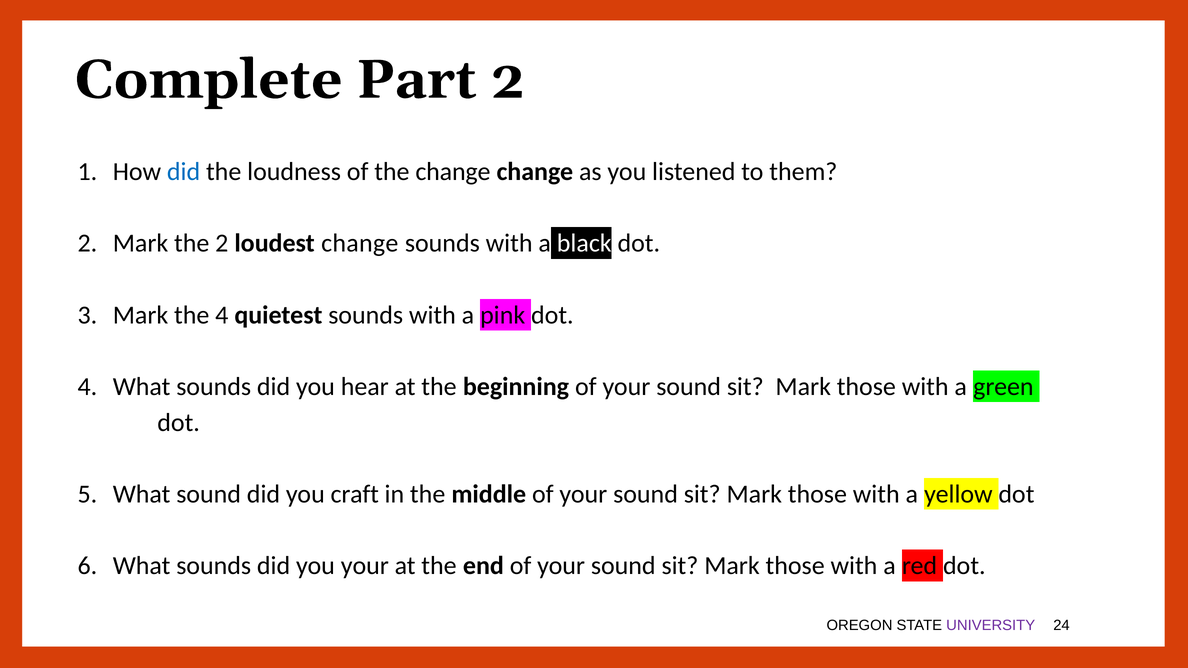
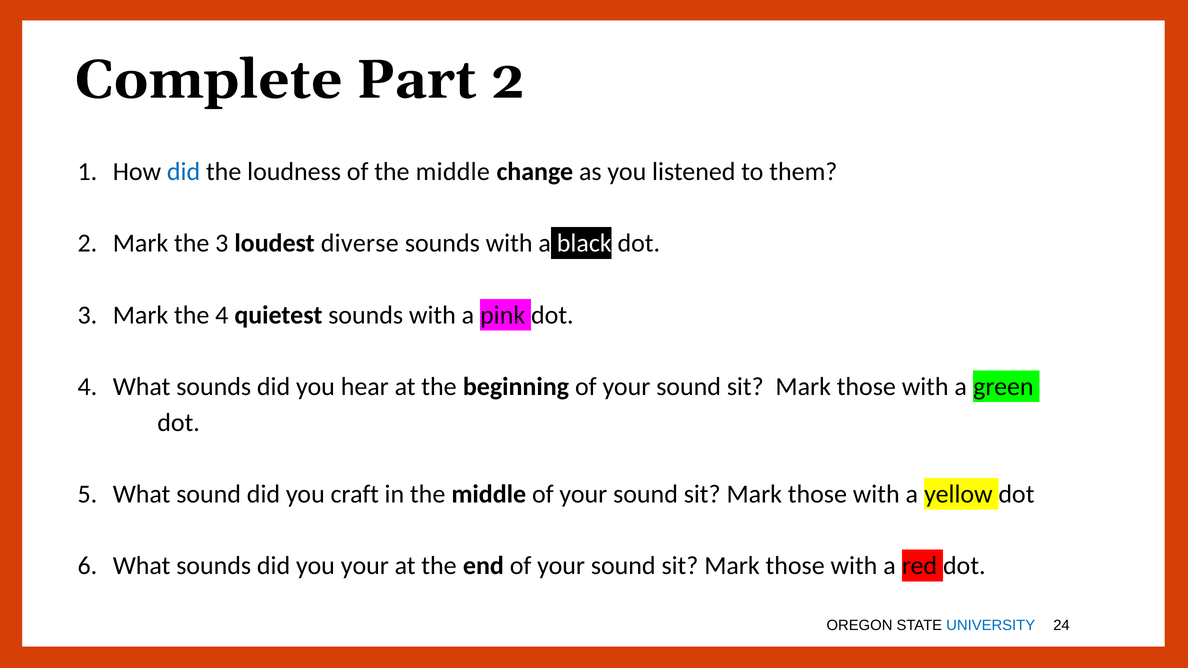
of the change: change -> middle (453, 172)
the 2: 2 -> 3 (222, 243)
loudest change: change -> diverse (360, 243)
UNIVERSITY colour: purple -> blue (991, 625)
